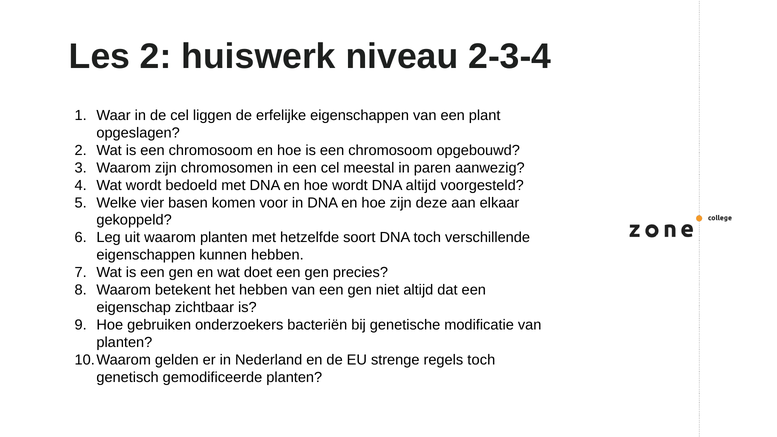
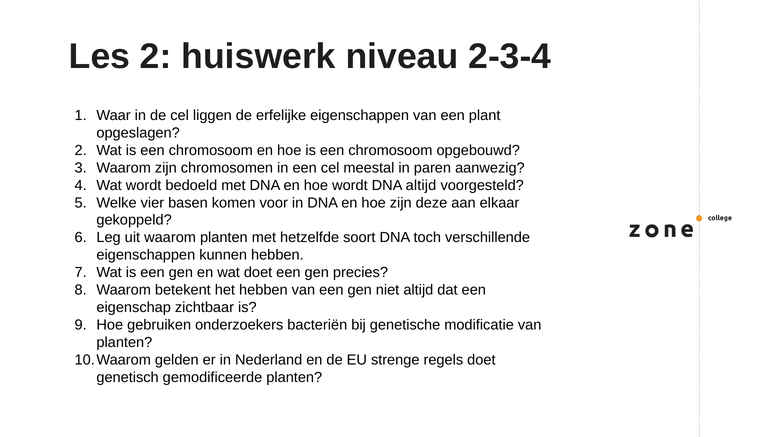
regels toch: toch -> doet (481, 360)
